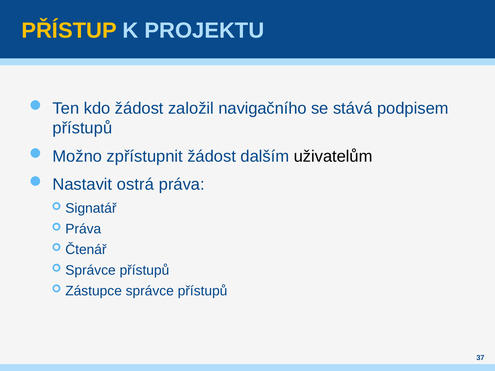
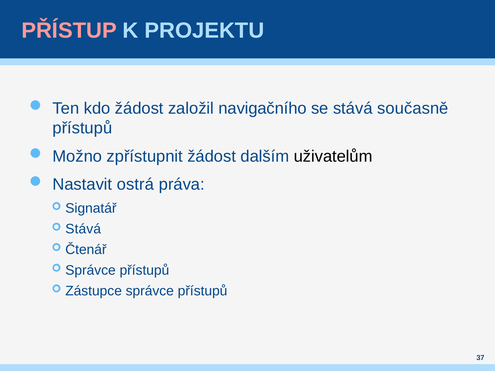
PŘÍSTUP colour: yellow -> pink (69, 31)
podpisem: podpisem -> současně (413, 109)
Práva: Práva -> Stává (83, 229)
